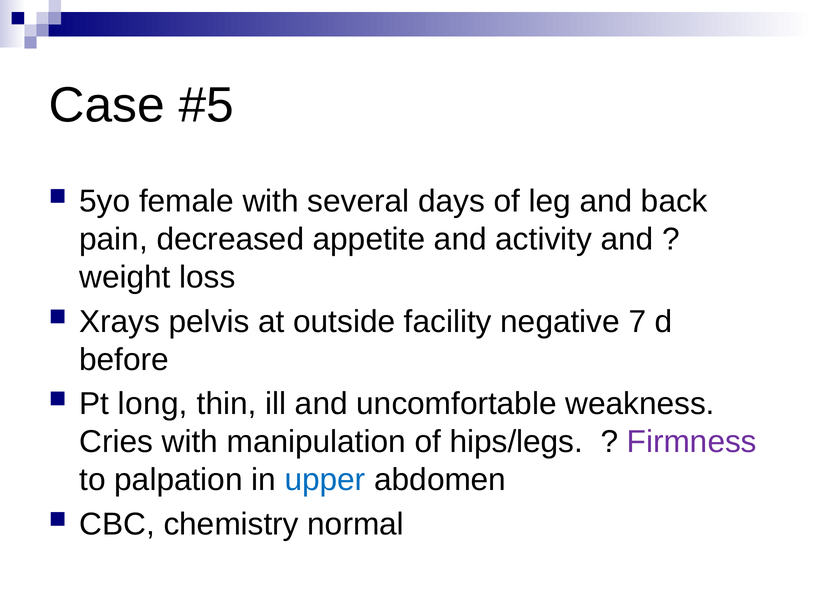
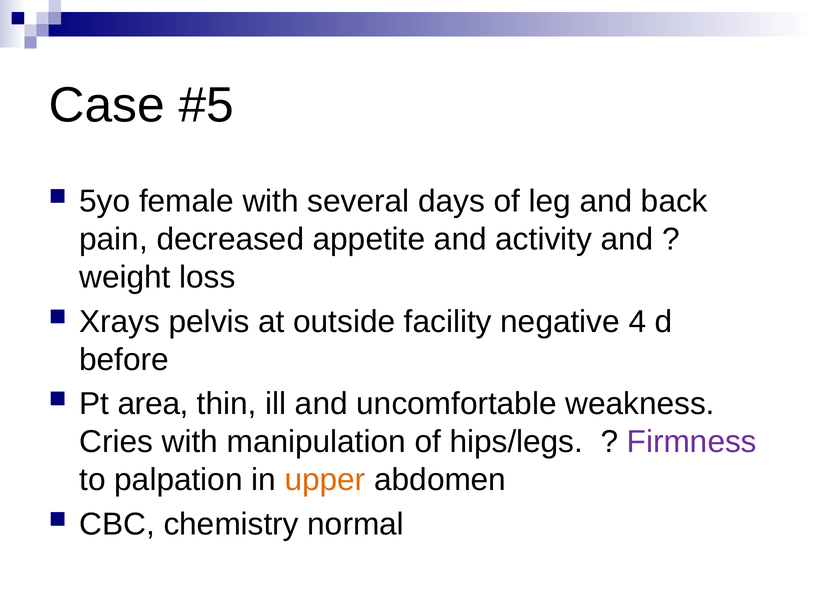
7: 7 -> 4 (637, 322)
long: long -> area (153, 404)
upper colour: blue -> orange (325, 480)
